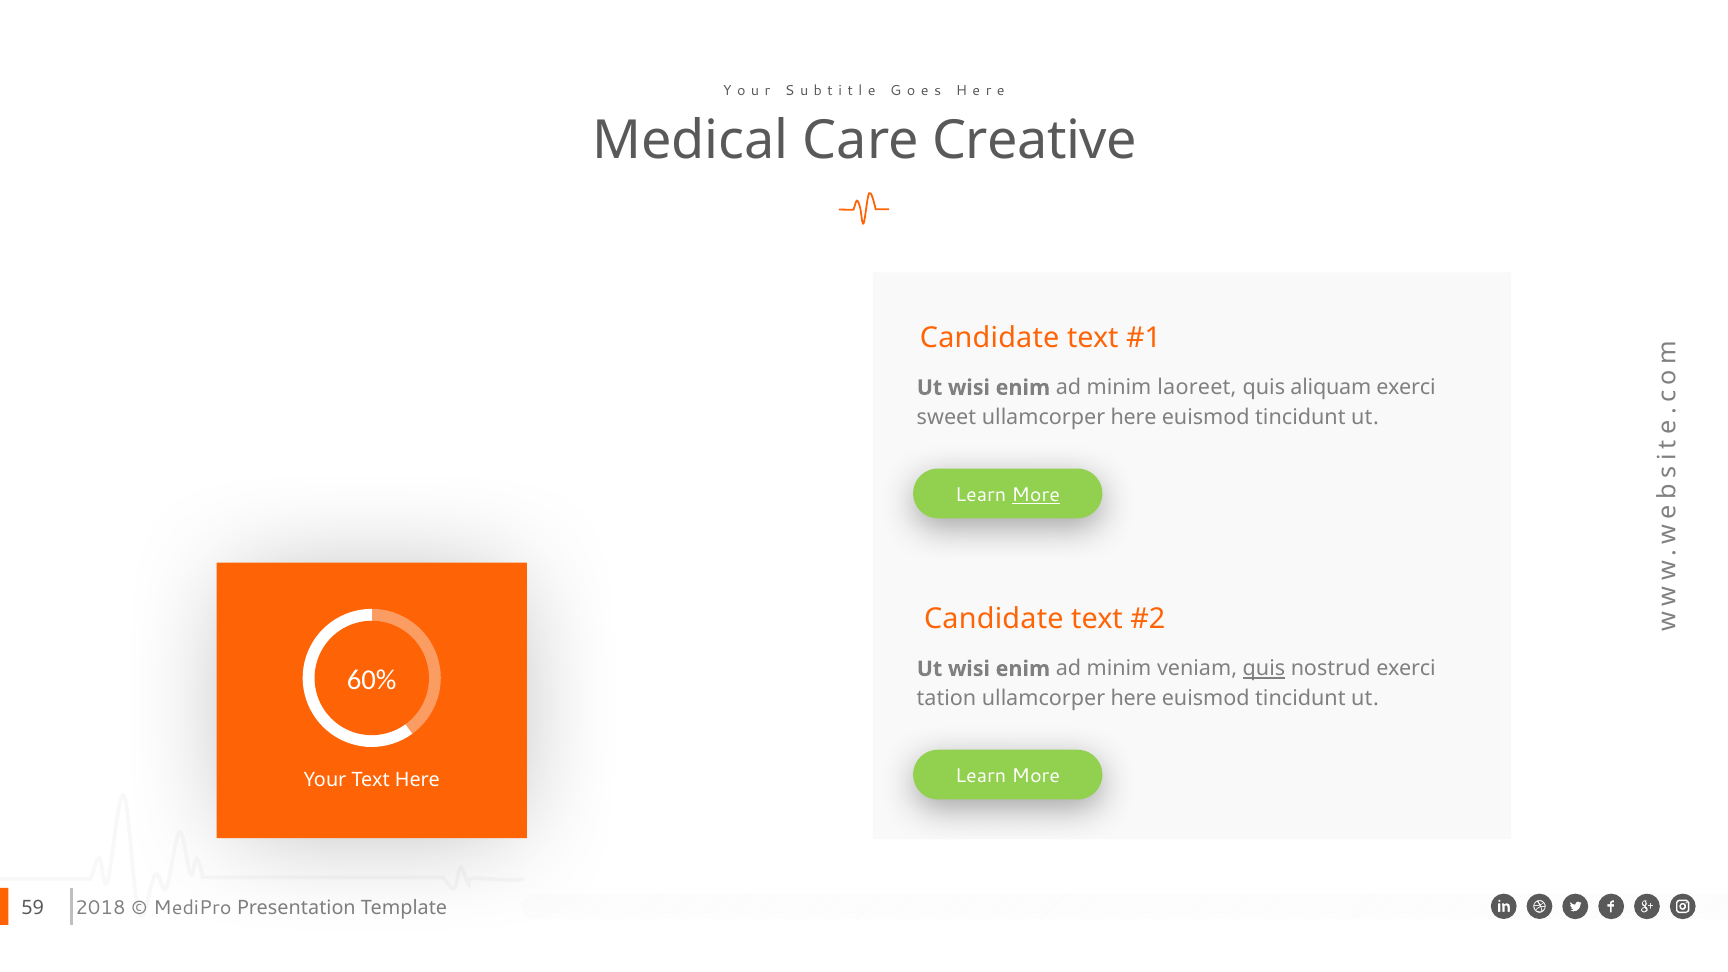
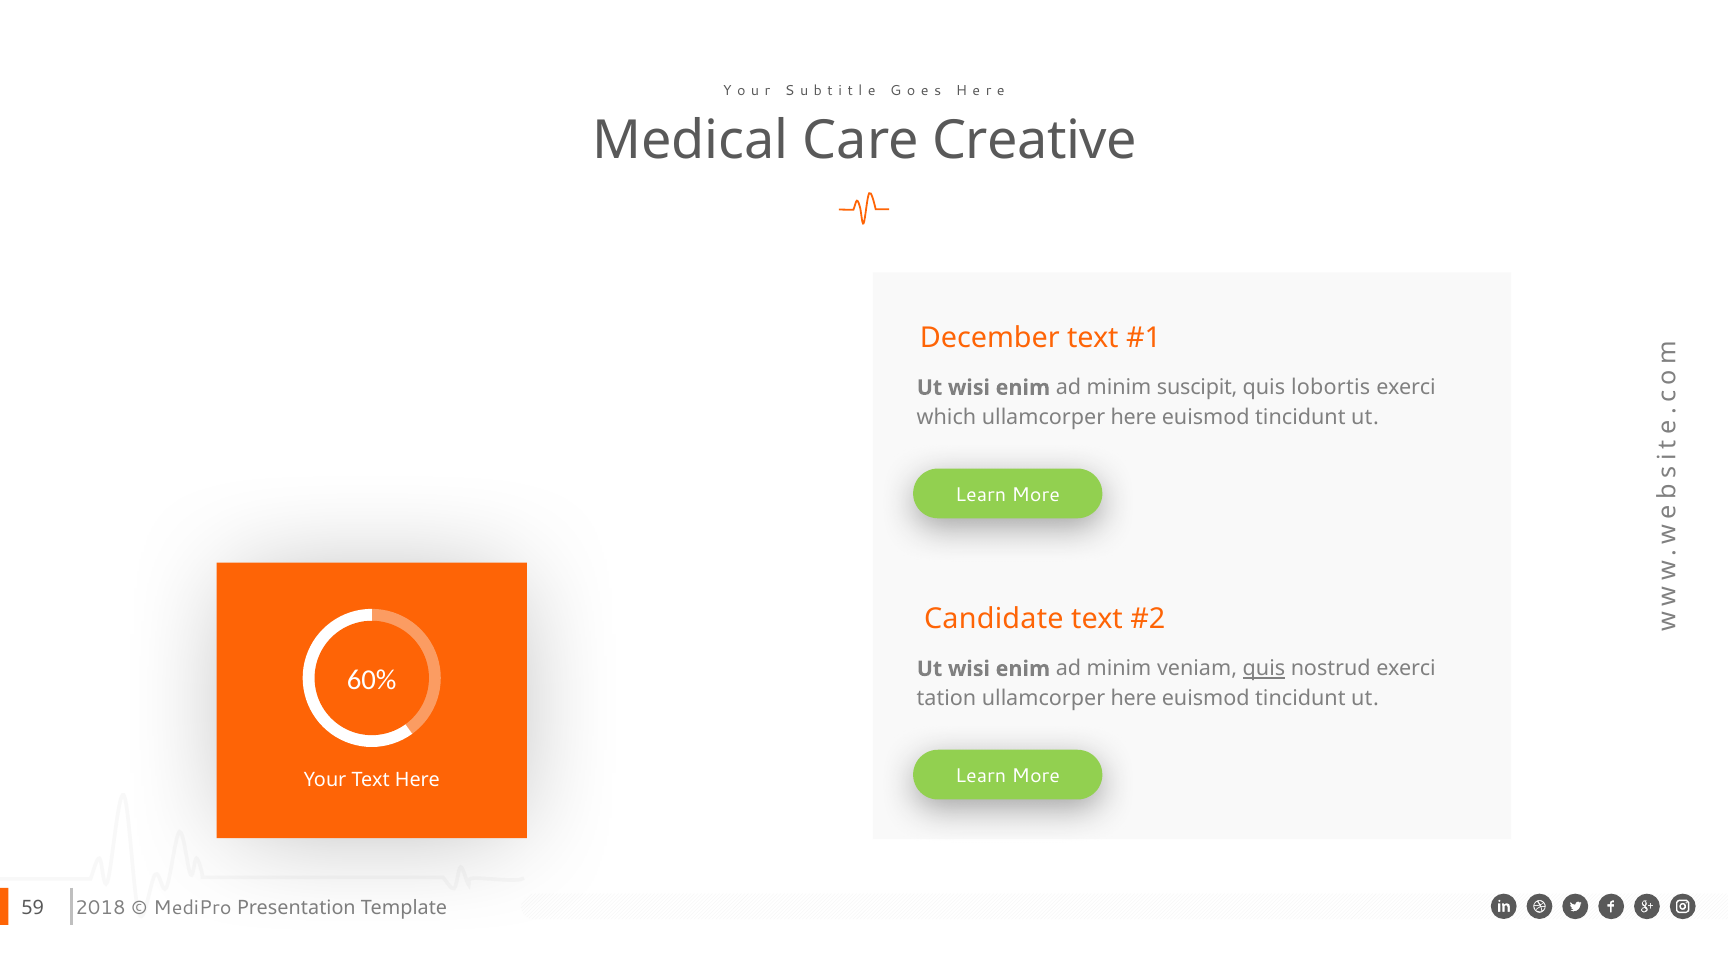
Candidate: Candidate -> December (990, 338)
laoreet: laoreet -> suscipit (1197, 388)
aliquam: aliquam -> lobortis (1331, 388)
sweet: sweet -> which (946, 417)
More underline: present -> none (1036, 495)
